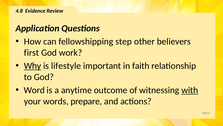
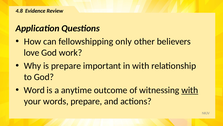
step: step -> only (124, 42)
first: first -> love (32, 53)
Why underline: present -> none (33, 66)
is lifestyle: lifestyle -> prepare (66, 66)
in faith: faith -> with (141, 66)
